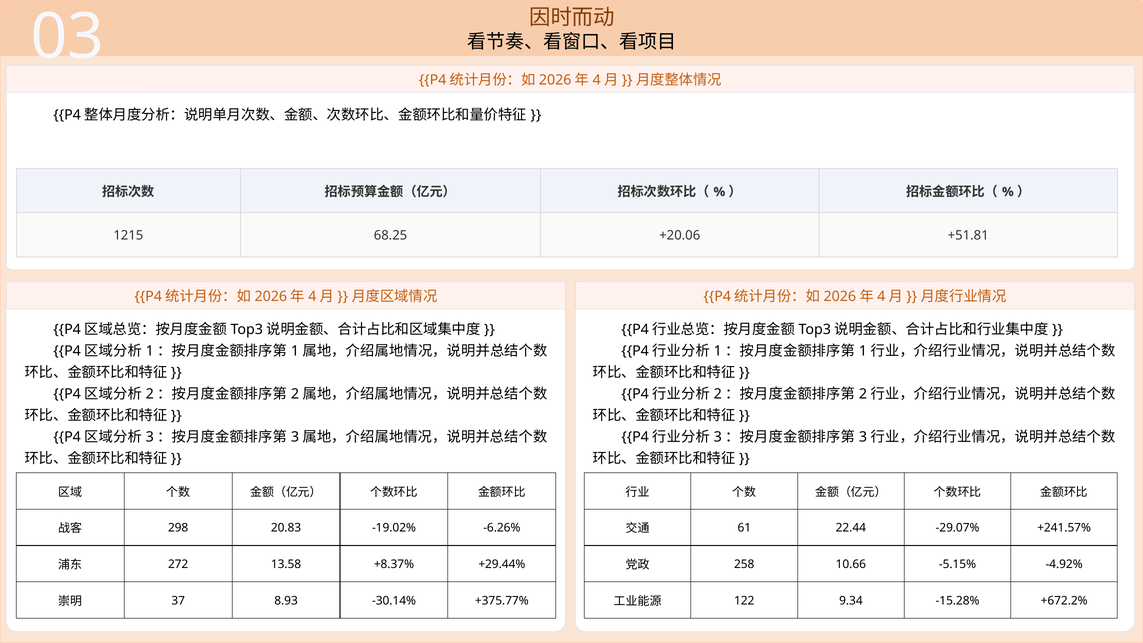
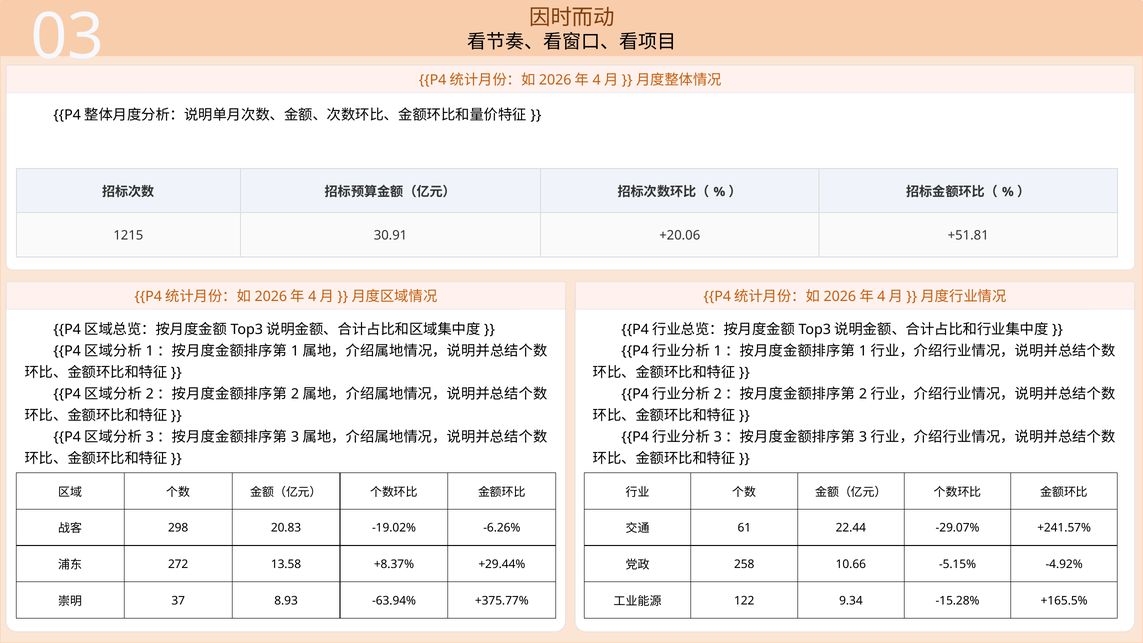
68.25: 68.25 -> 30.91 (391, 236)
-30.14%: -30.14% -> -63.94% (394, 601)
+672.2%: +672.2% -> +165.5% (1064, 601)
